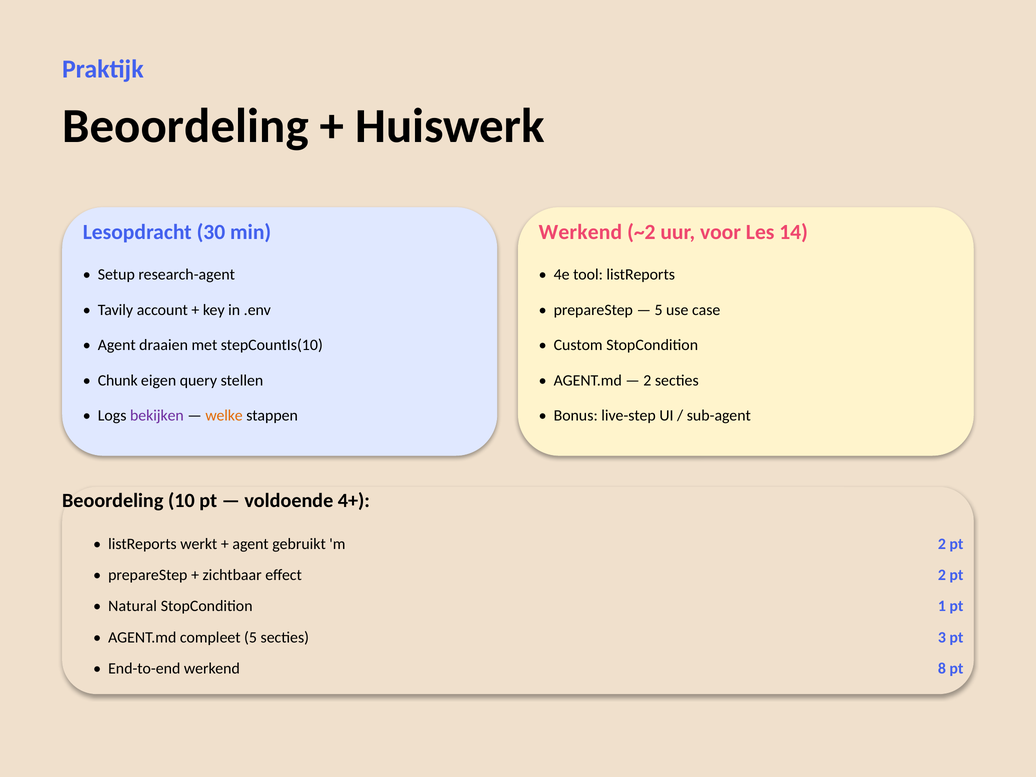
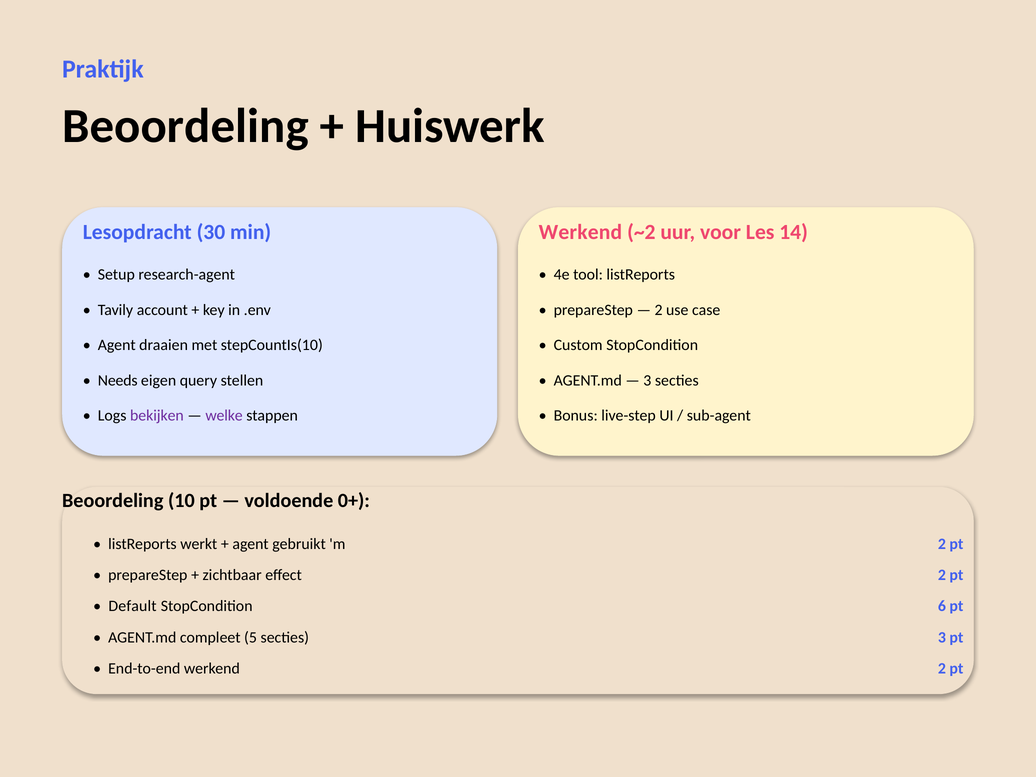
5: 5 -> 2 (659, 310)
Chunk: Chunk -> Needs (118, 380)
2: 2 -> 3 (647, 380)
welke colour: orange -> purple (224, 416)
4+: 4+ -> 0+ (354, 500)
Natural: Natural -> Default (133, 606)
1: 1 -> 6 (942, 606)
werkend 8: 8 -> 2 (942, 668)
